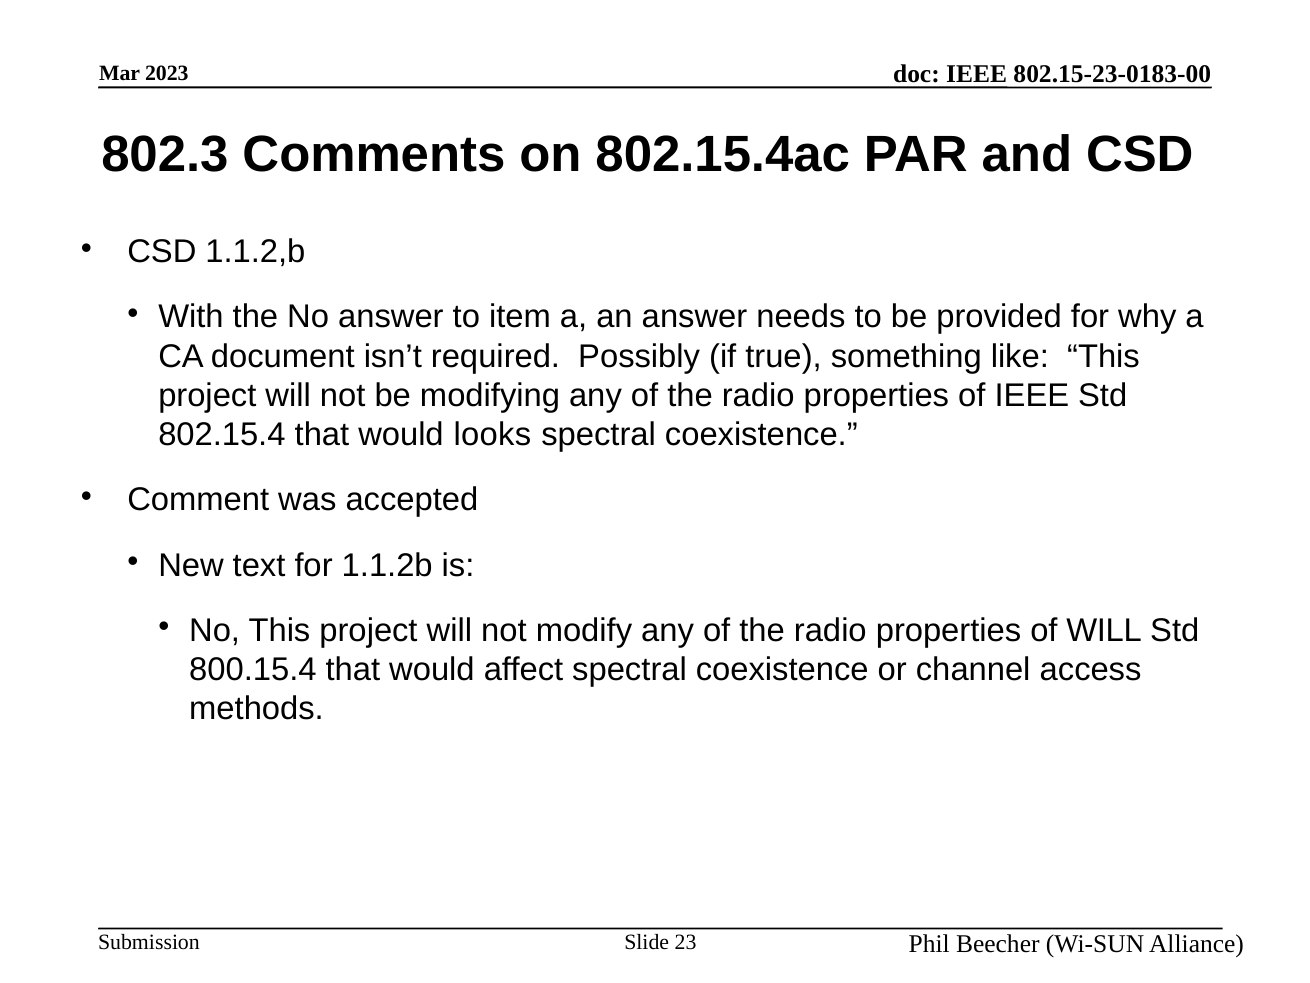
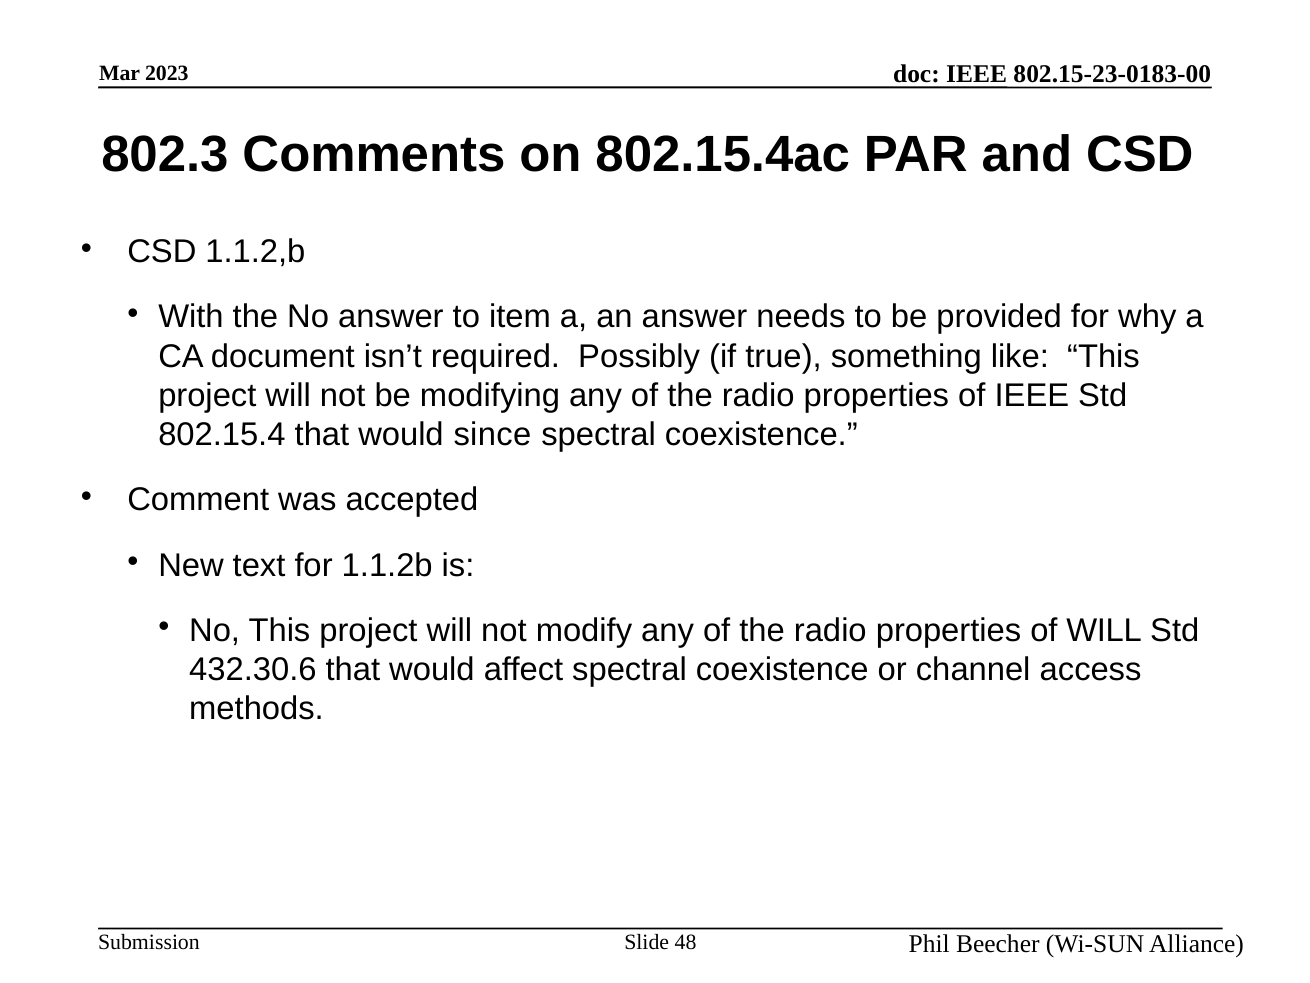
looks: looks -> since (492, 435)
800.15.4: 800.15.4 -> 432.30.6 (253, 669)
23: 23 -> 48 (686, 942)
